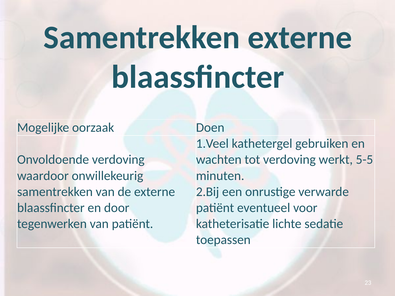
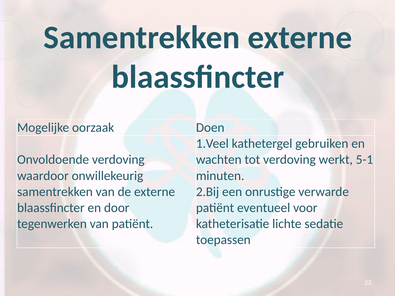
5-5: 5-5 -> 5-1 (364, 160)
